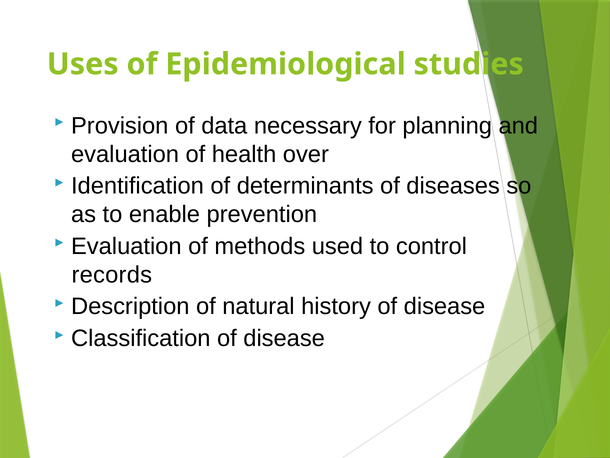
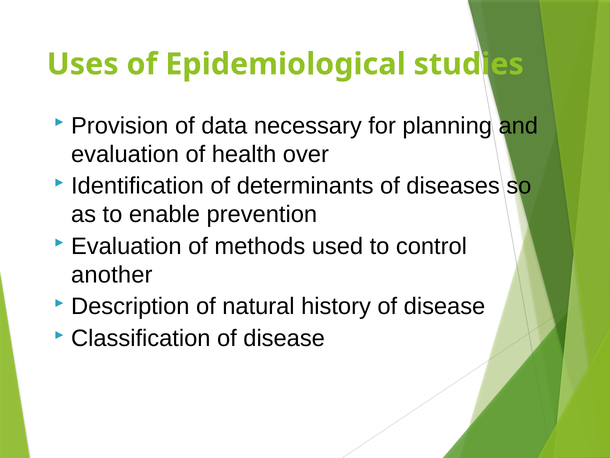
records: records -> another (112, 274)
